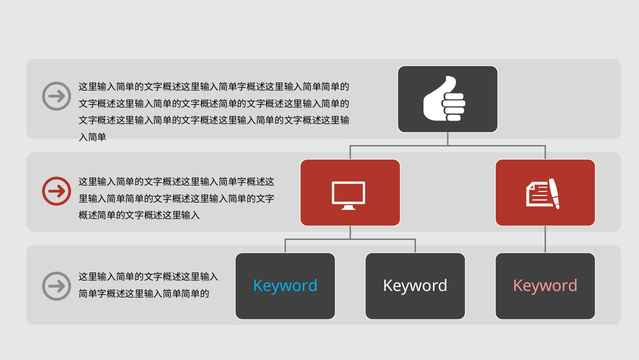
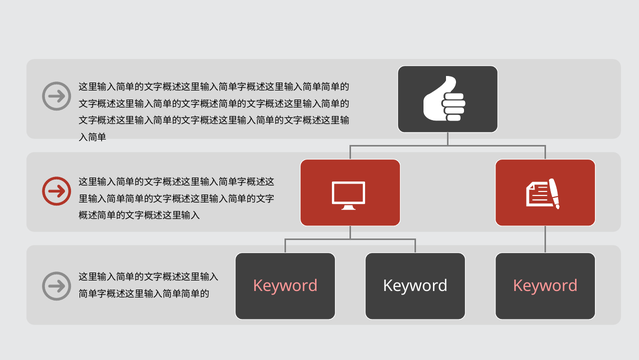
Keyword colour: light blue -> pink (285, 286)
